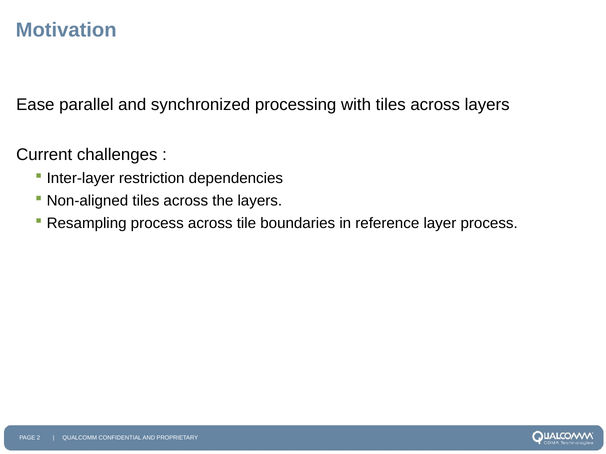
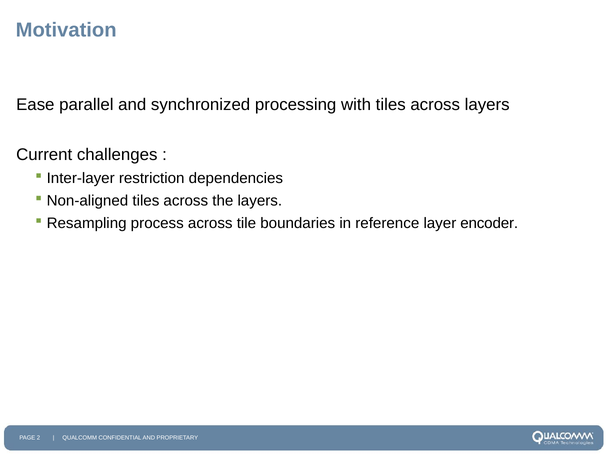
layer process: process -> encoder (489, 223)
